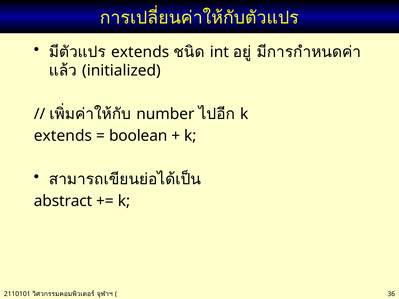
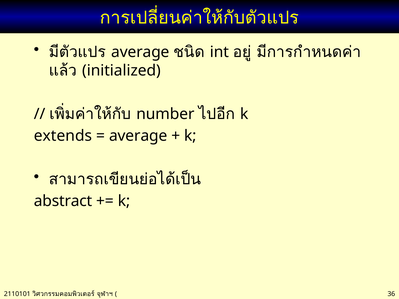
extends: extends -> average (140, 52)
boolean: boolean -> average (138, 136)
